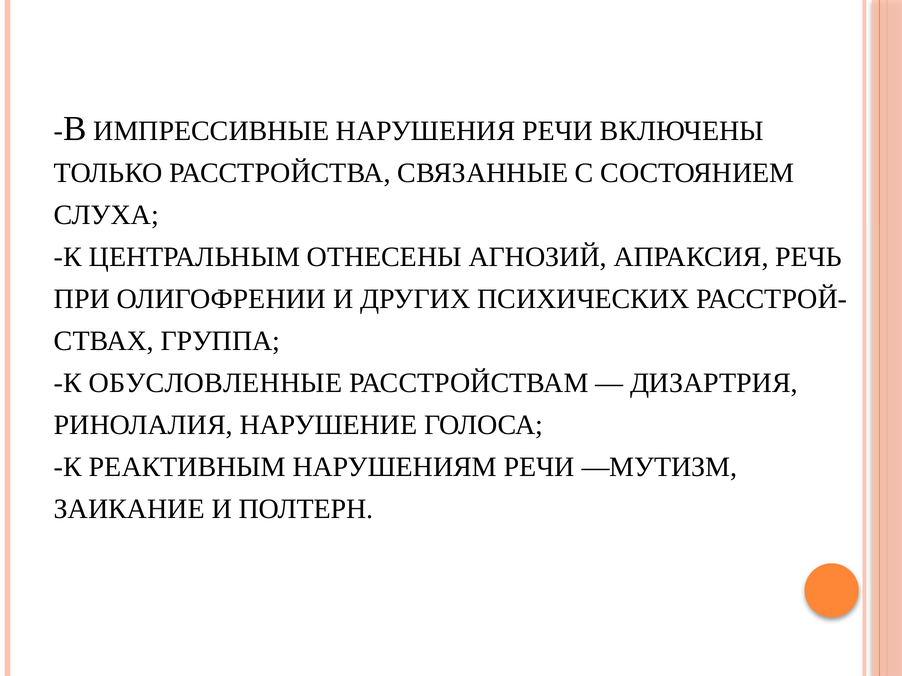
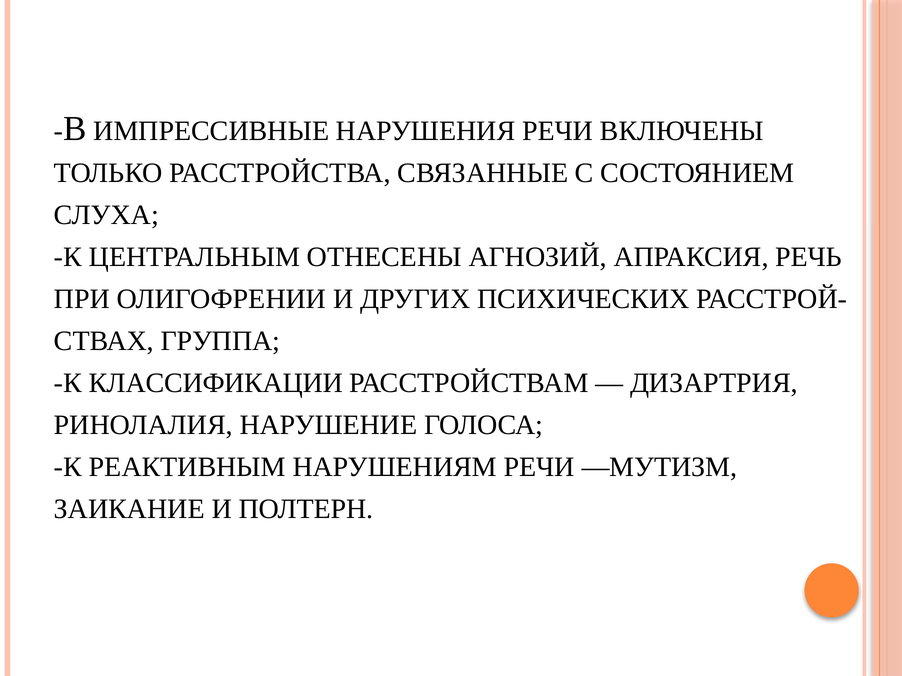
ОБУСЛОВЛЕННЫЕ: ОБУСЛОВЛЕННЫЕ -> КЛАССИФИКАЦИИ (216, 383)
